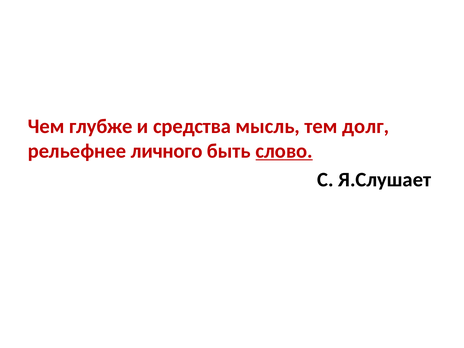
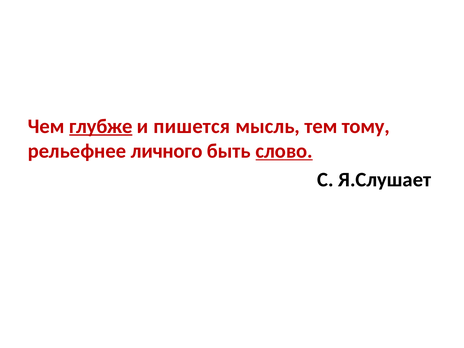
глубже underline: none -> present (101, 126)
средства: средства -> пишется (192, 126)
долг: долг -> тому (366, 126)
